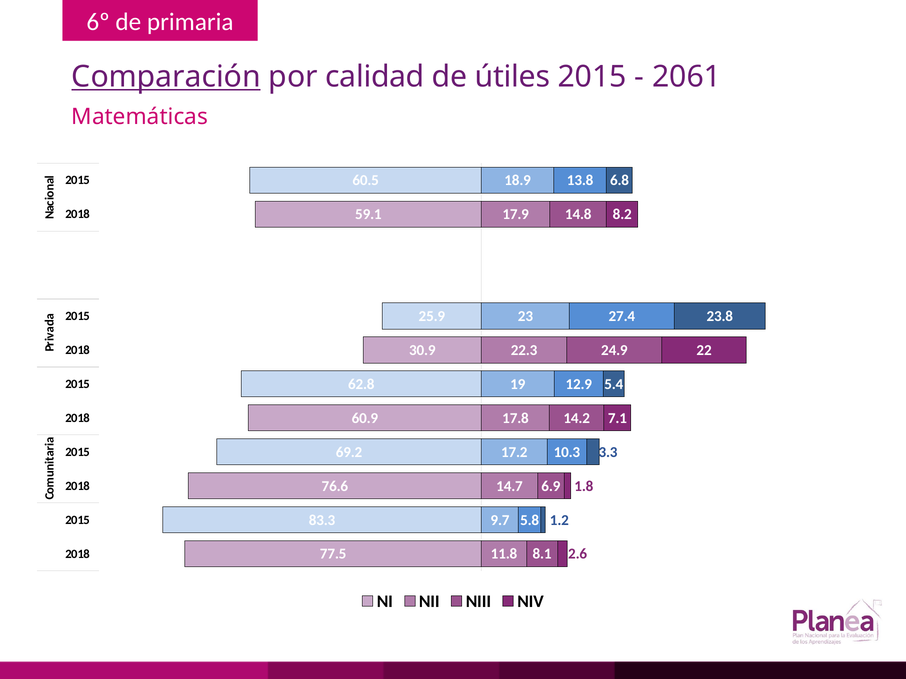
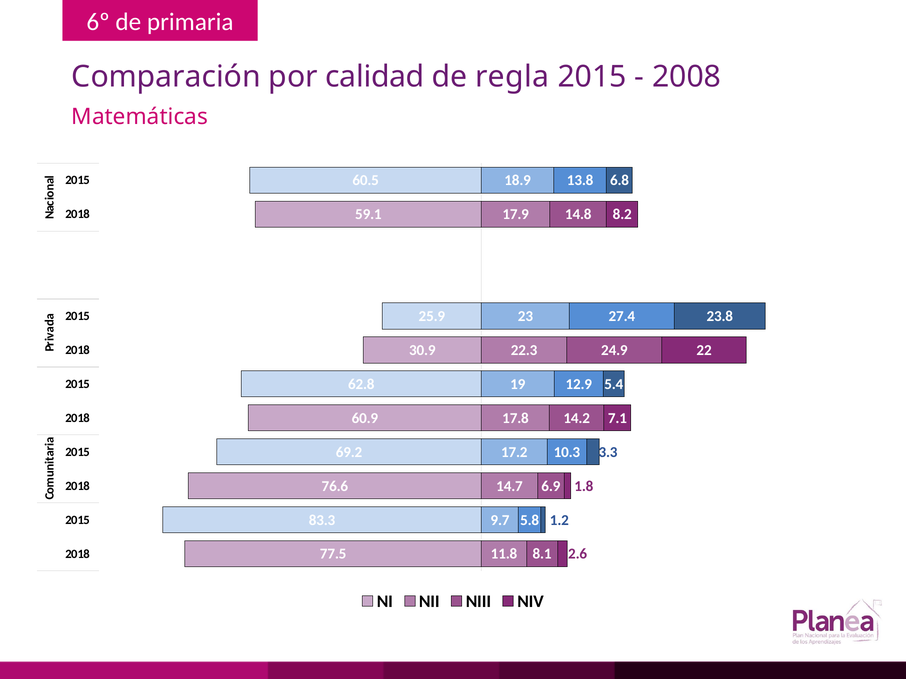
Comparación underline: present -> none (166, 77)
útiles: útiles -> regla (512, 77)
2061: 2061 -> 2008 (687, 77)
